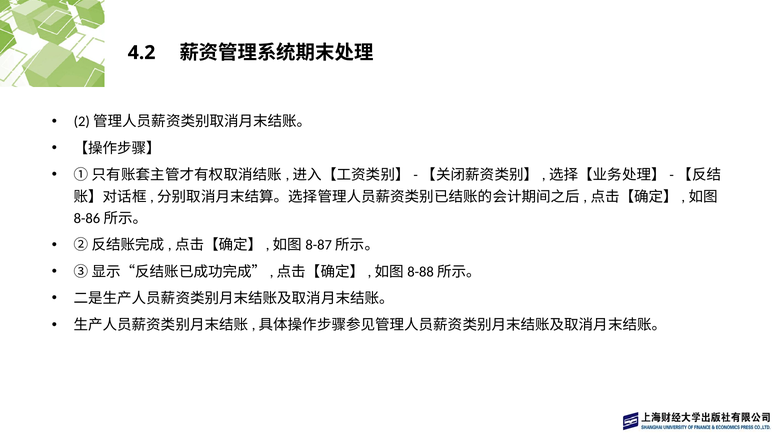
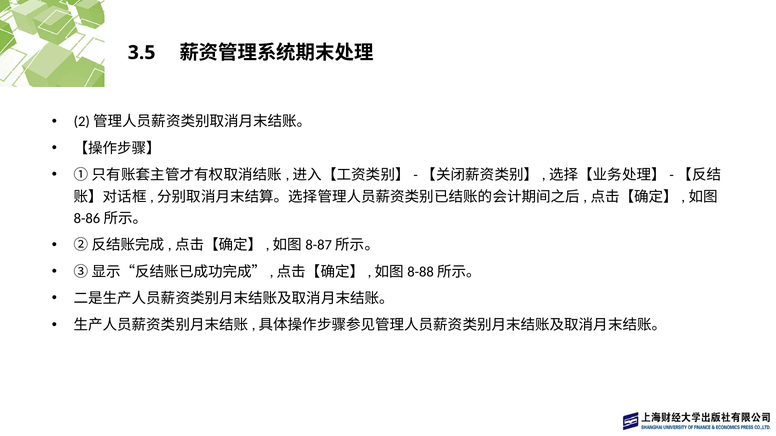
4.2: 4.2 -> 3.5 (142, 53)
